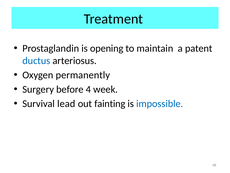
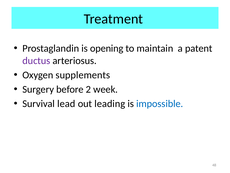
ductus colour: blue -> purple (36, 61)
permanently: permanently -> supplements (83, 75)
4: 4 -> 2 (88, 89)
fainting: fainting -> leading (110, 103)
